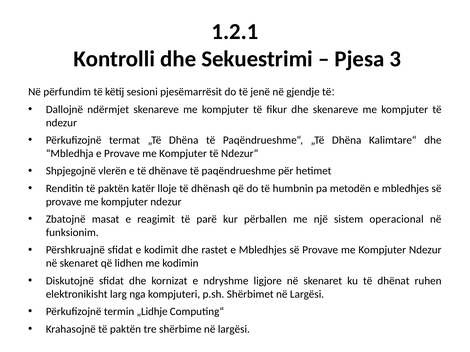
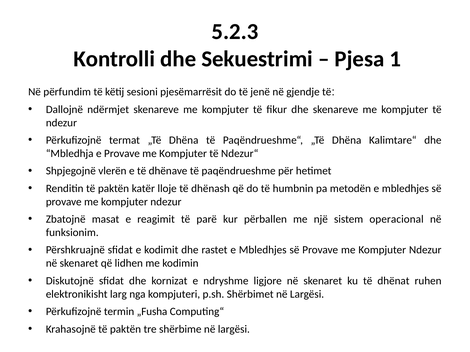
1.2.1: 1.2.1 -> 5.2.3 (235, 32)
3: 3 -> 1 (395, 59)
„Lidhje: „Lidhje -> „Fusha (152, 312)
